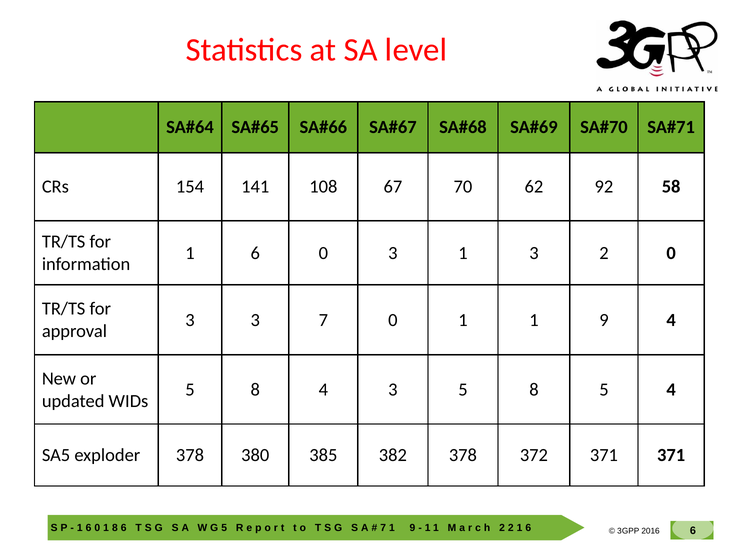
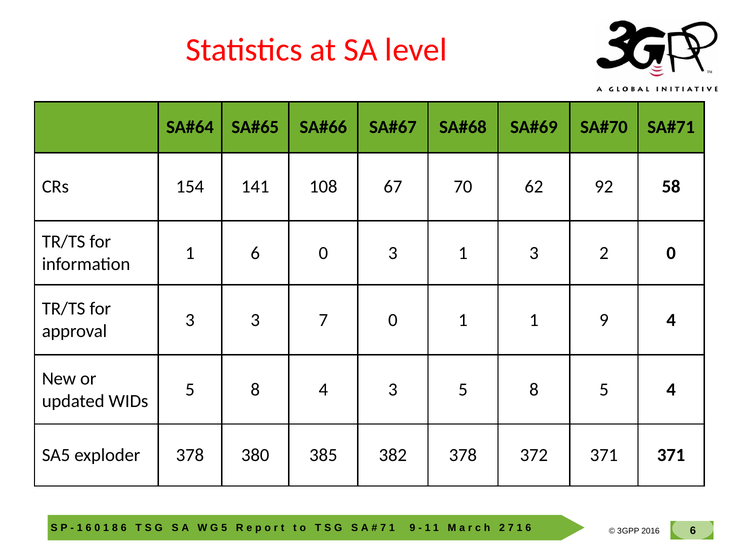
2 2: 2 -> 7 (511, 528)
